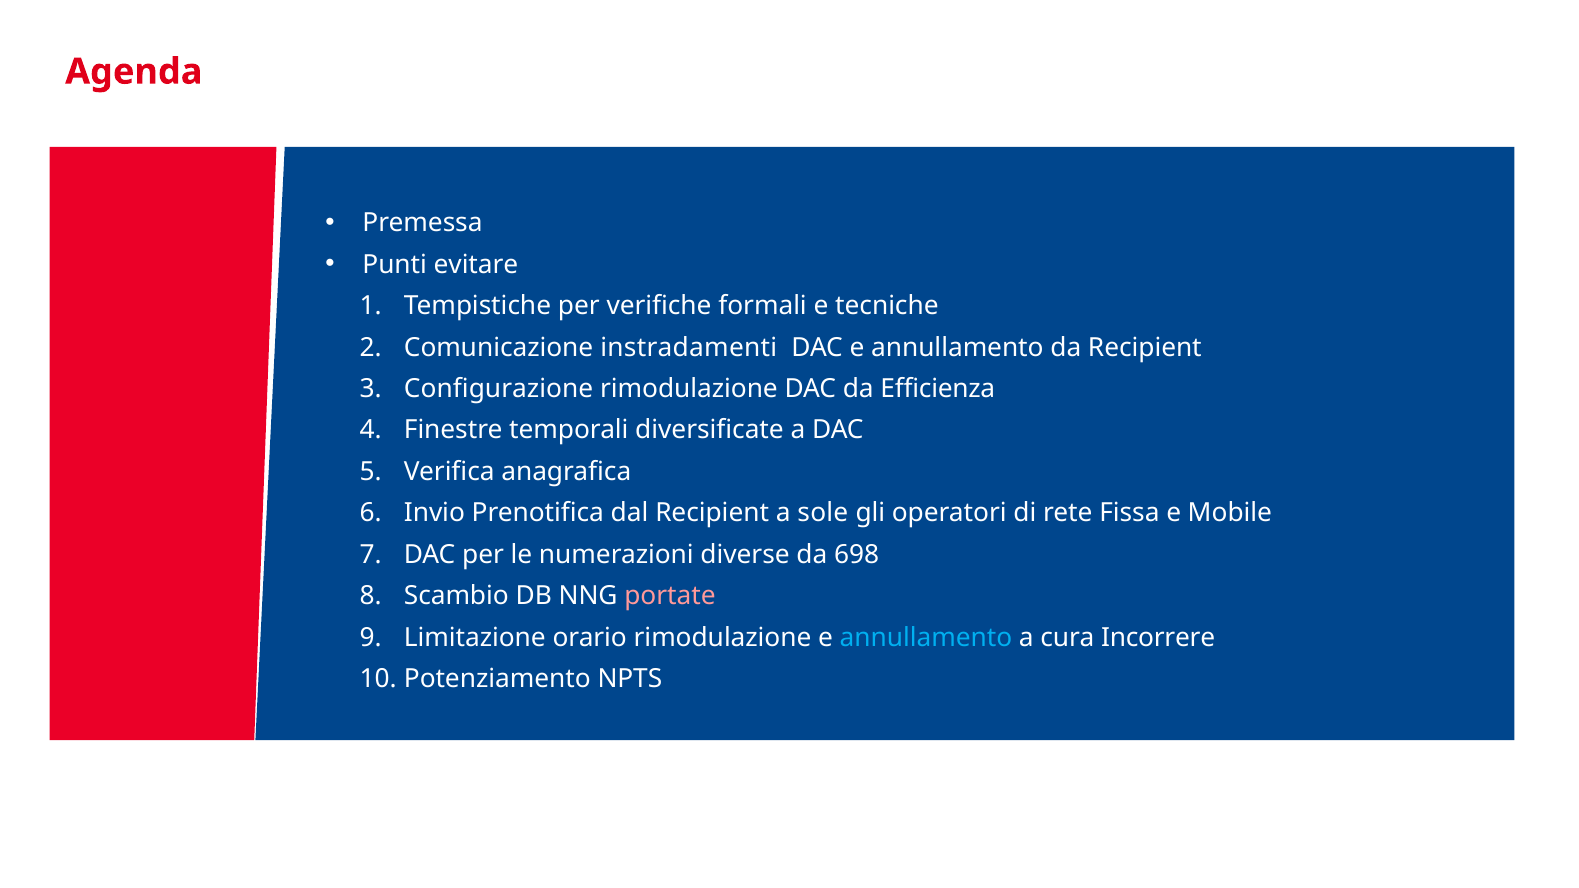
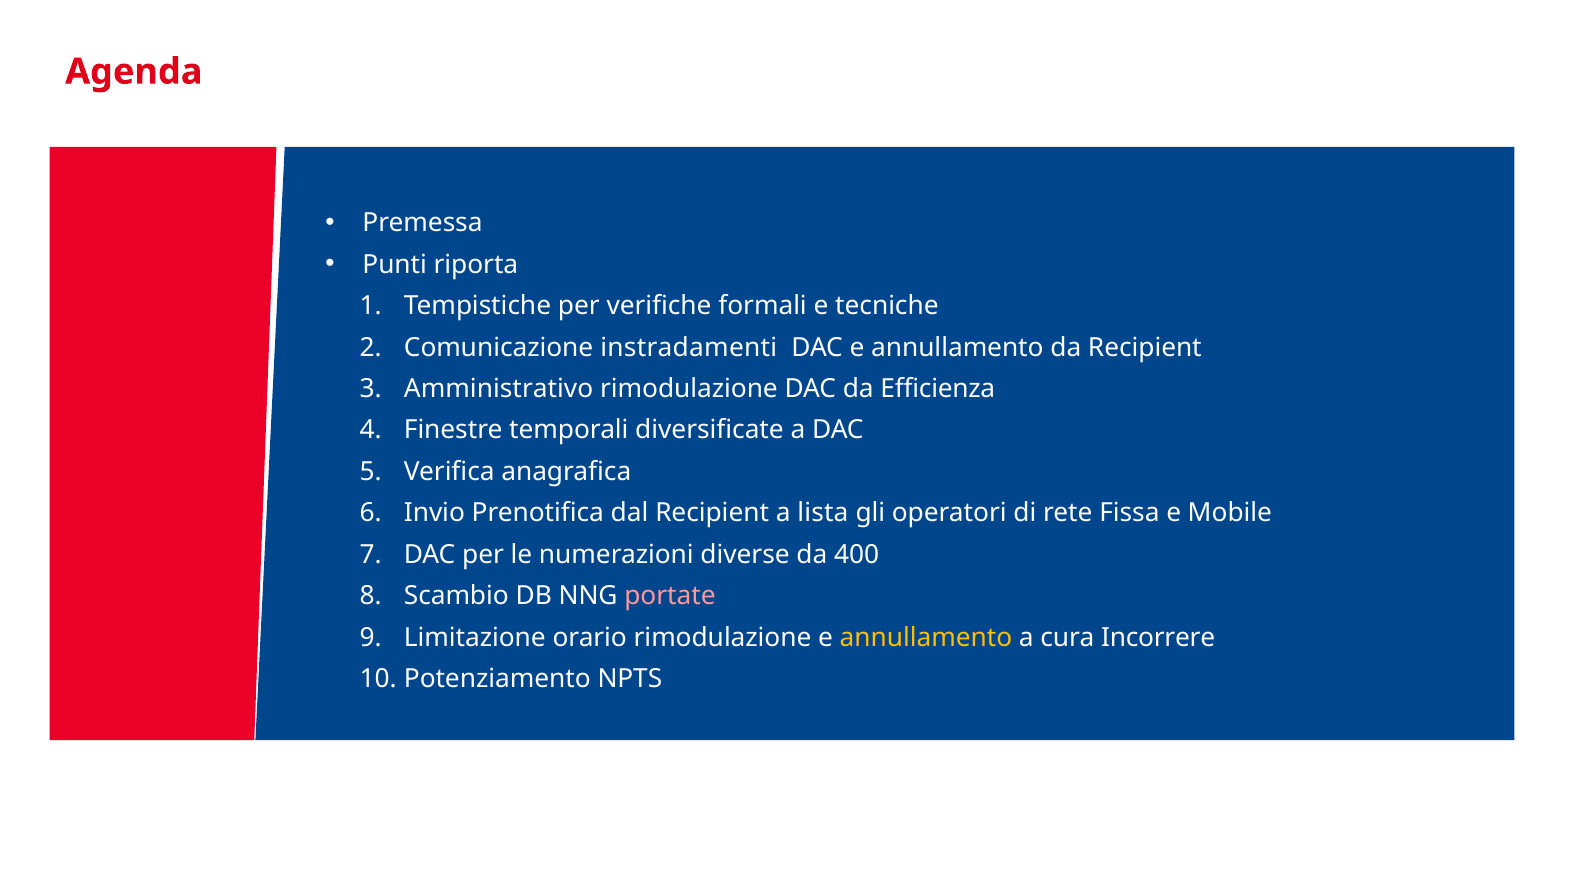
evitare: evitare -> riporta (476, 265)
Configurazione: Configurazione -> Amministrativo (499, 389)
sole: sole -> lista (823, 513)
698: 698 -> 400 (857, 555)
annullamento colour: light blue -> yellow (926, 638)
